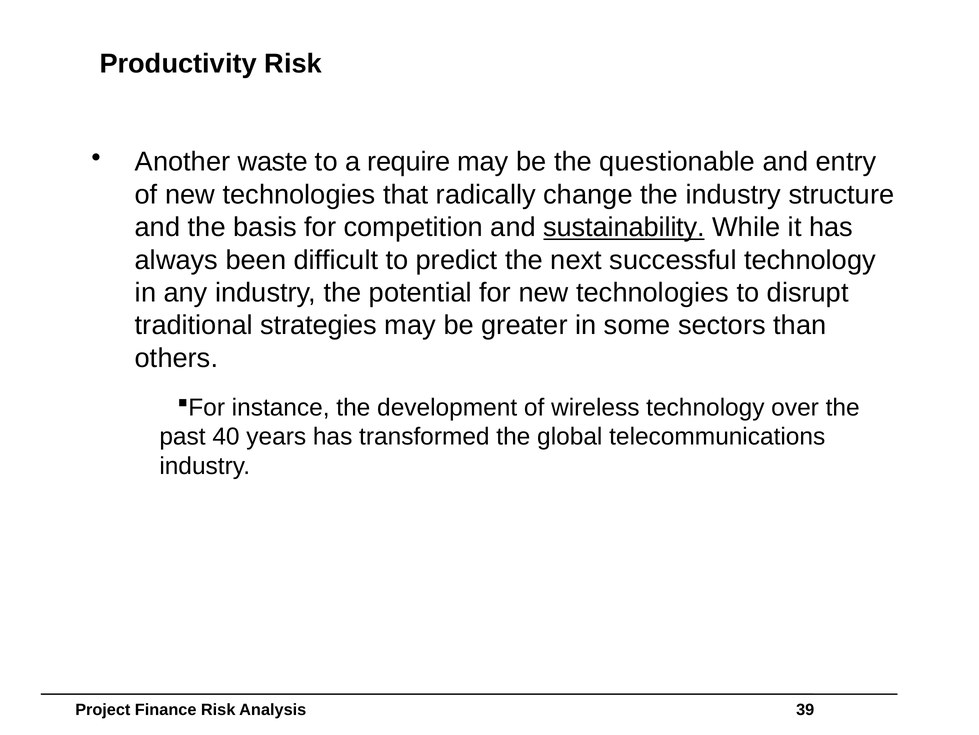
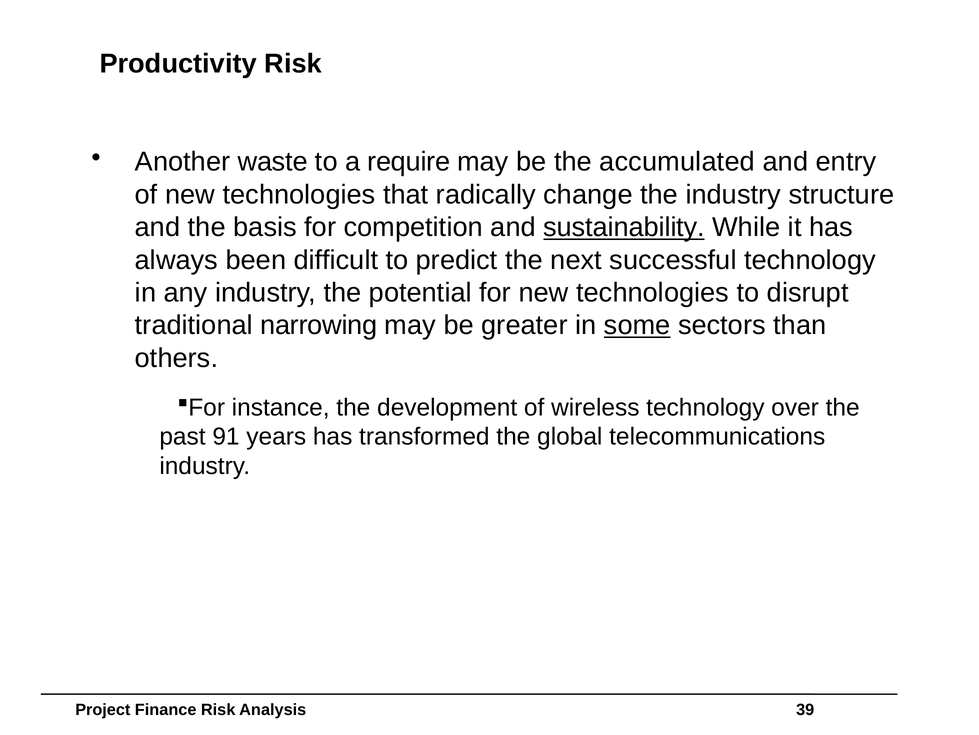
questionable: questionable -> accumulated (677, 162)
strategies: strategies -> narrowing (319, 325)
some underline: none -> present (637, 325)
40: 40 -> 91 (226, 436)
